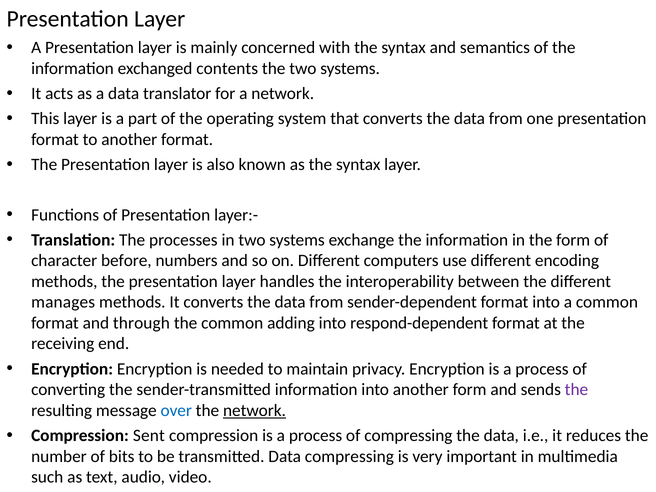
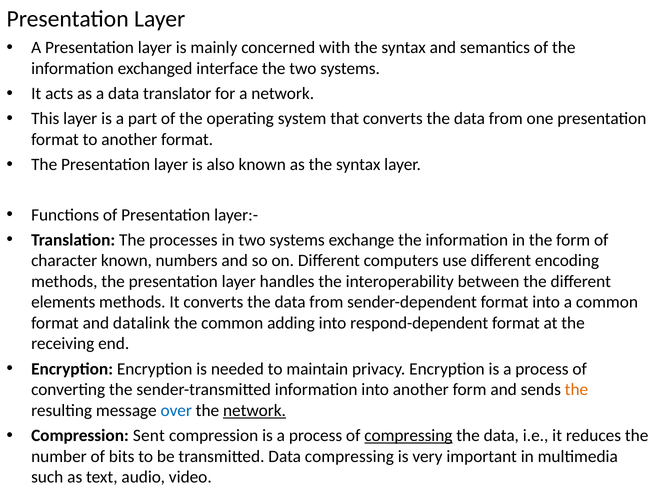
contents: contents -> interface (227, 68)
character before: before -> known (126, 261)
manages: manages -> elements (63, 302)
through: through -> datalink (141, 323)
the colour: purple -> orange (576, 390)
compressing underline: none -> present (408, 436)
